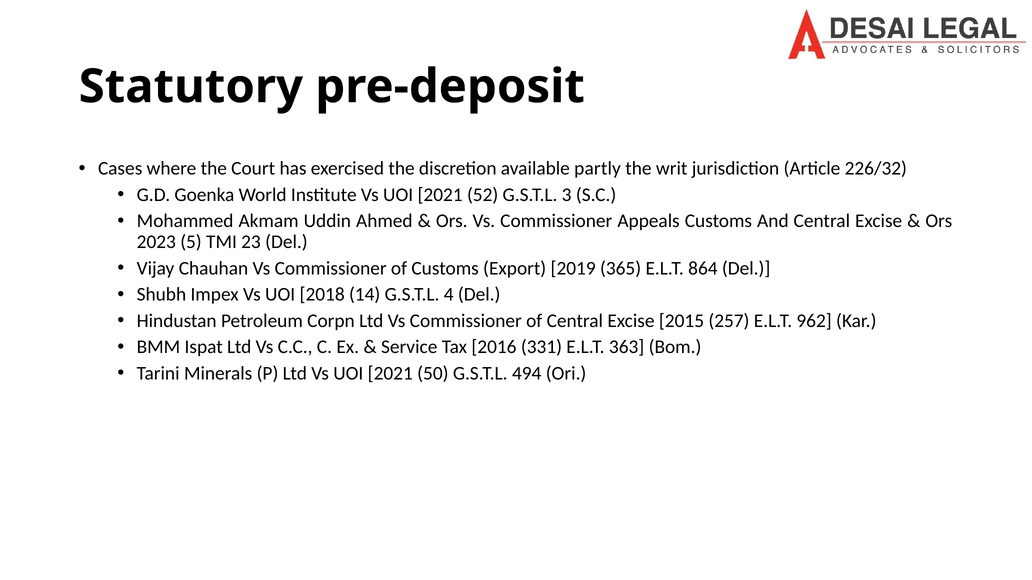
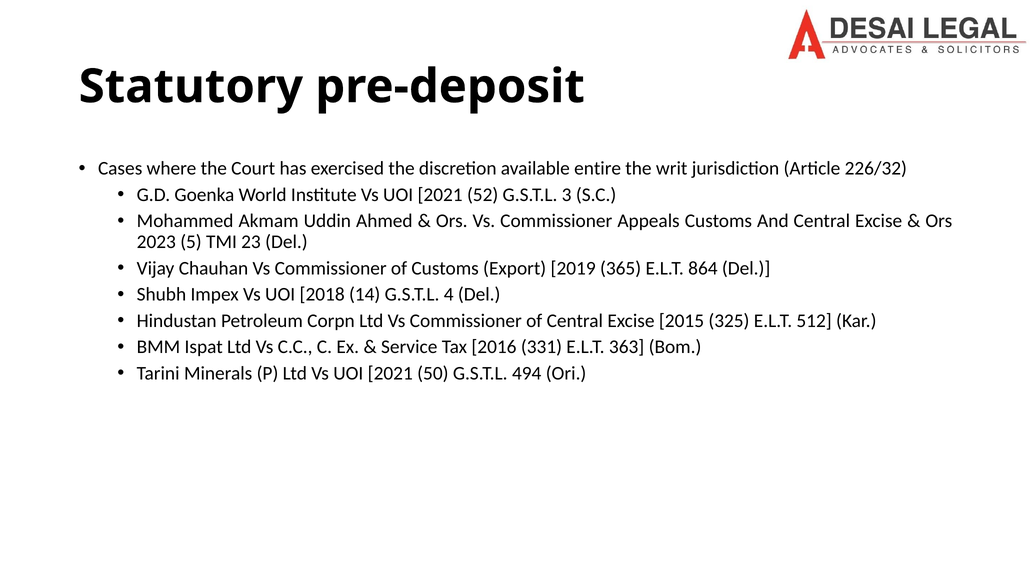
partly: partly -> entire (598, 169)
257: 257 -> 325 (729, 321)
962: 962 -> 512 (814, 321)
